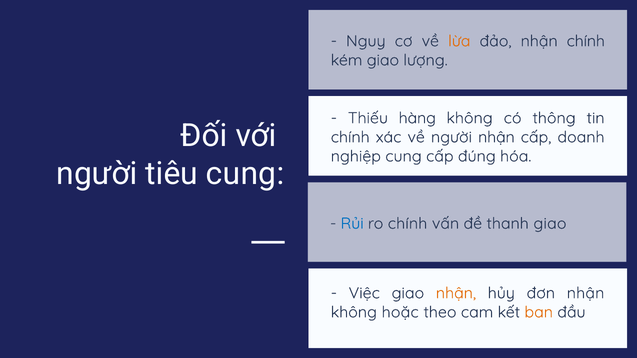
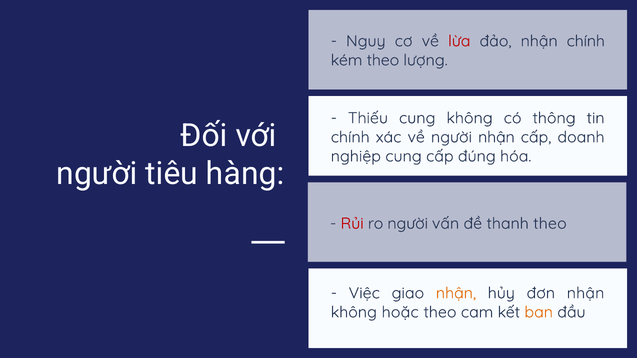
lừa colour: orange -> red (459, 41)
kém giao: giao -> theo (383, 60)
Thiếu hàng: hàng -> cung (417, 118)
tiêu cung: cung -> hàng (245, 174)
Rủi colour: blue -> red (352, 224)
ro chính: chính -> người (408, 224)
thanh giao: giao -> theo (550, 224)
